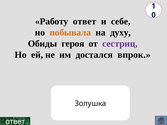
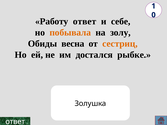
духу: духу -> золу (120, 33)
героя: героя -> весна (73, 44)
сестриц colour: purple -> orange (120, 44)
впрок: впрок -> рыбке (134, 55)
